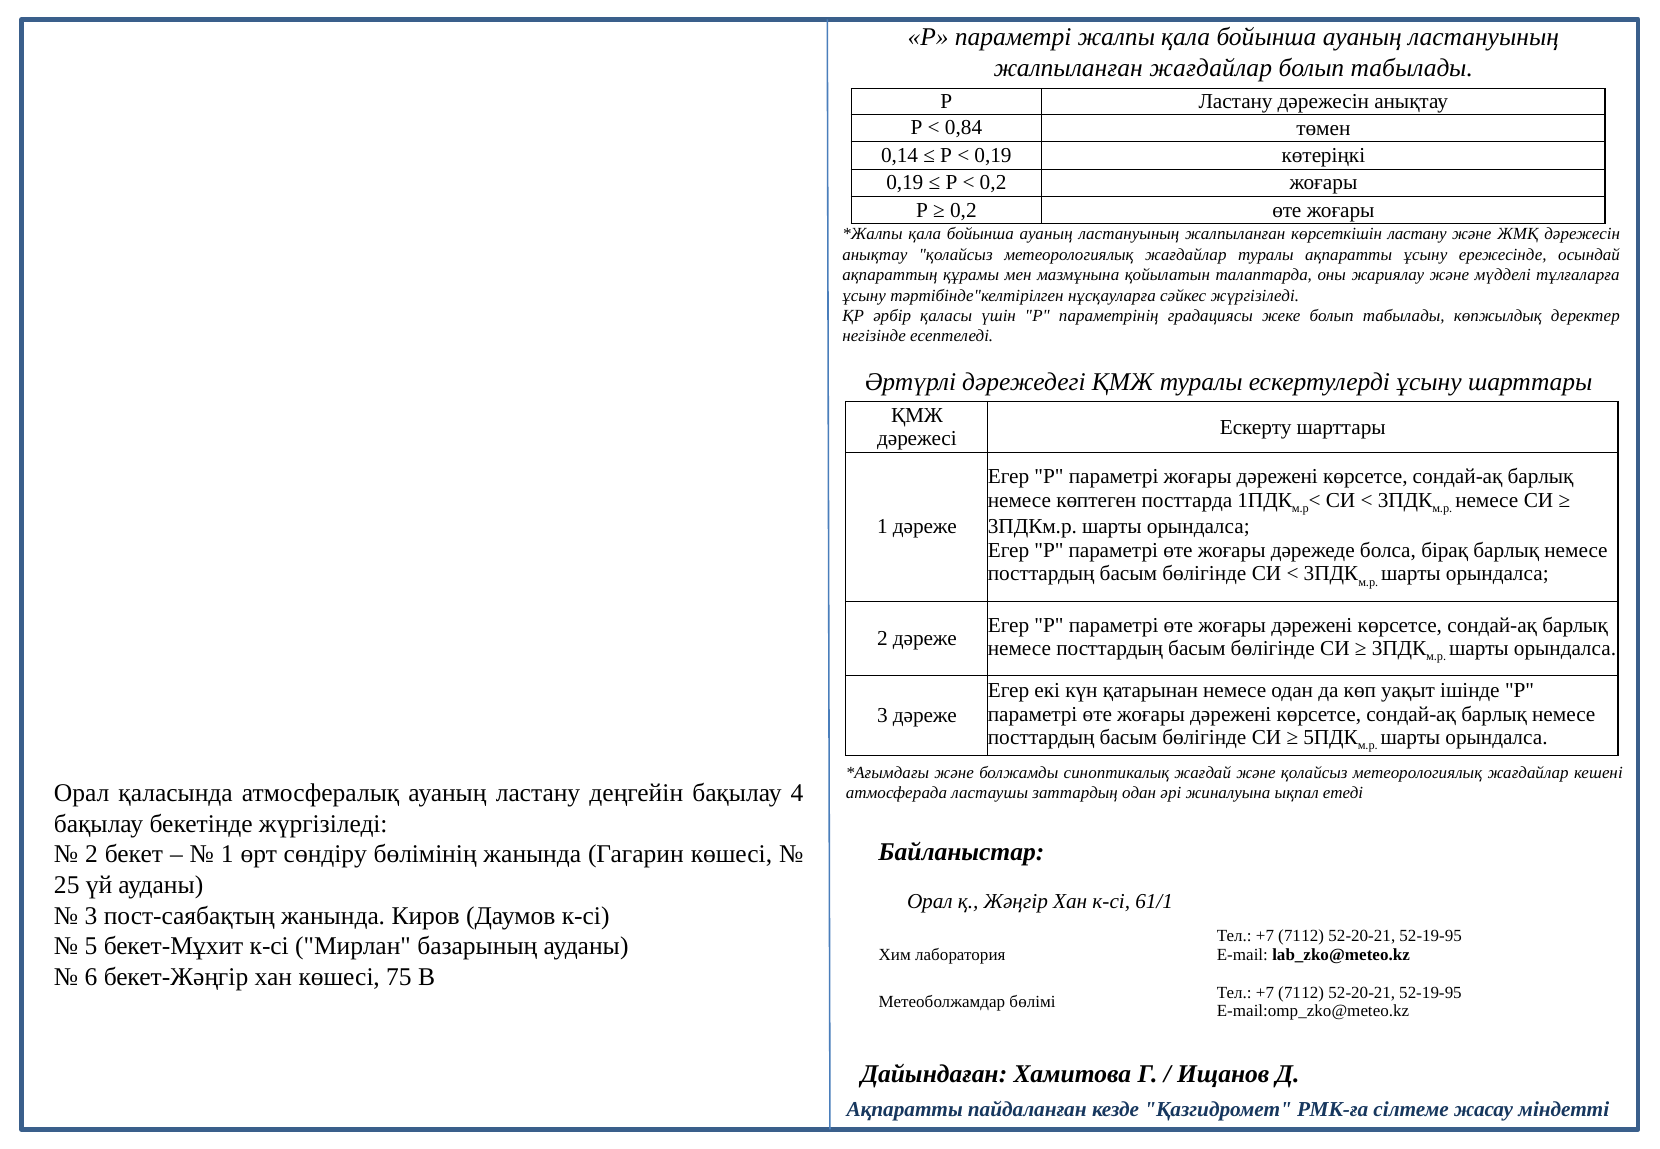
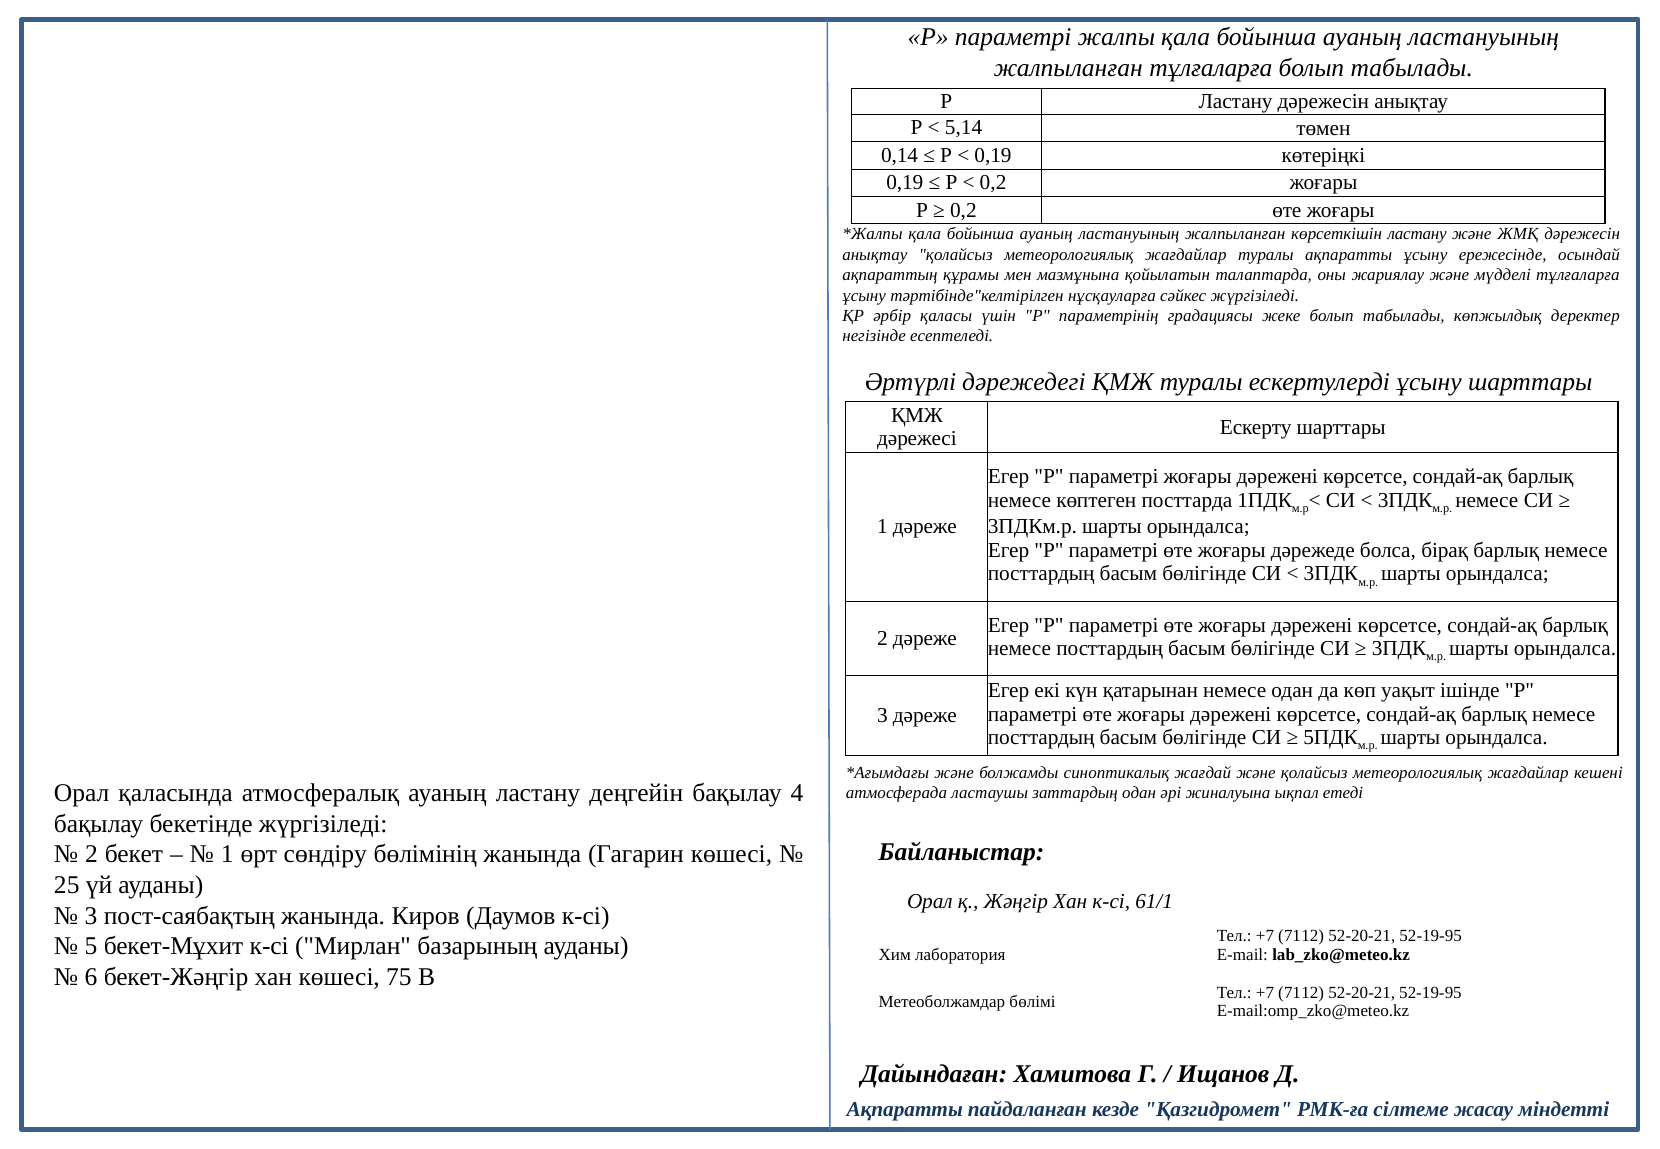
жалпыланған жағдайлар: жағдайлар -> тұлғаларға (1211, 68)
0,84: 0,84 -> 5,14 (964, 128)
